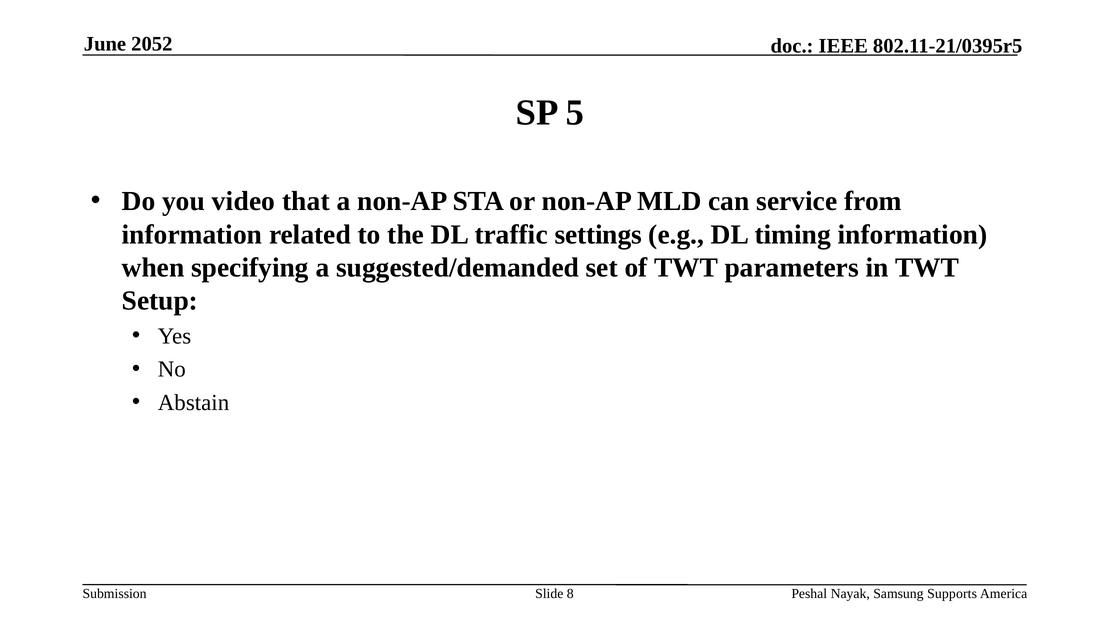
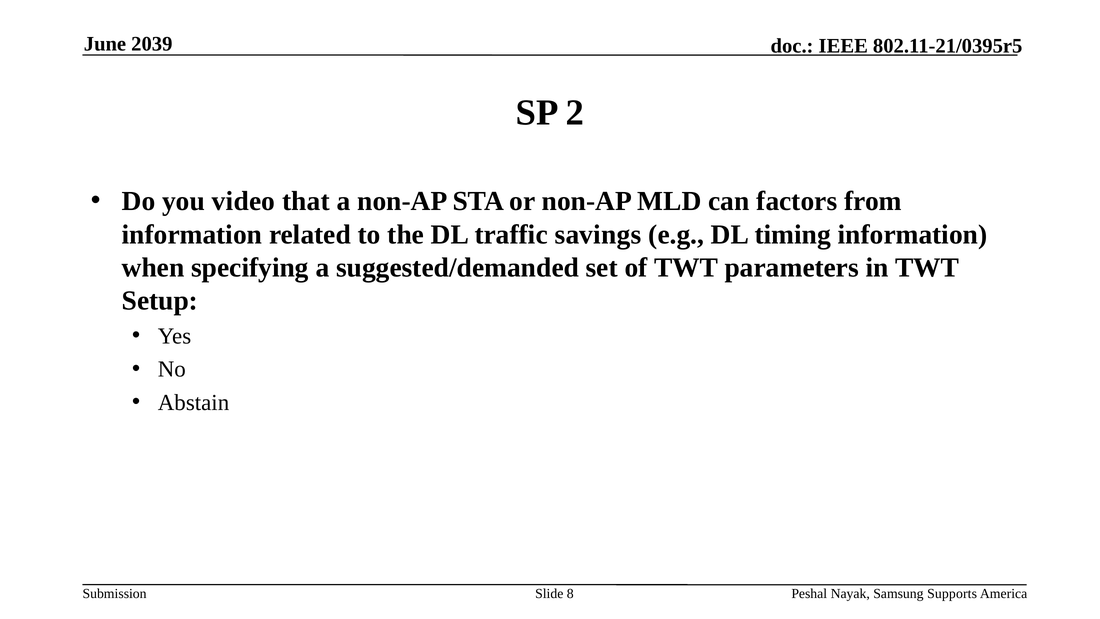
2052: 2052 -> 2039 (152, 44)
5: 5 -> 2 (575, 112)
service: service -> factors (797, 201)
settings: settings -> savings (598, 234)
